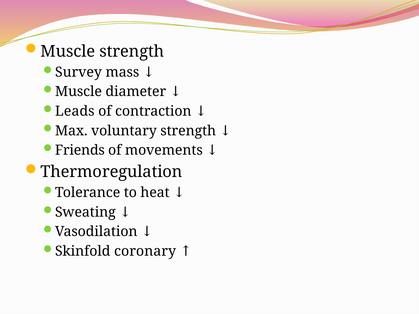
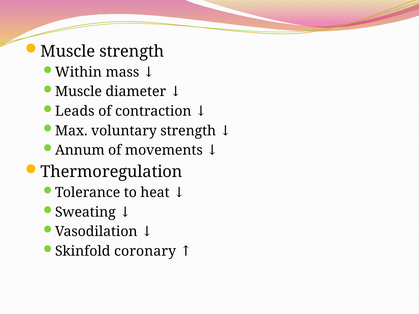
Survey: Survey -> Within (78, 72)
Friends: Friends -> Annum (80, 150)
